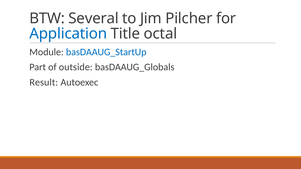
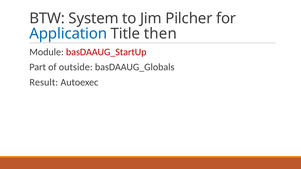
Several: Several -> System (94, 18)
octal: octal -> then (160, 34)
basDAAUG_StartUp colour: blue -> red (106, 52)
